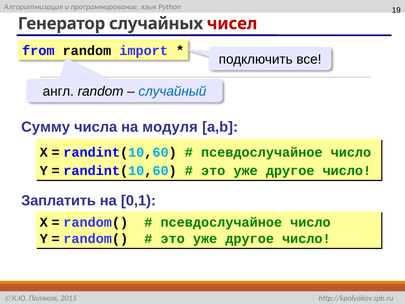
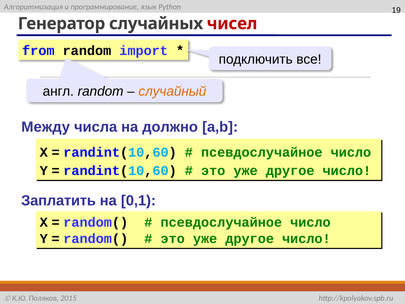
случайный colour: blue -> orange (172, 91)
Сумму: Сумму -> Между (46, 127)
модуля: модуля -> должно (170, 127)
